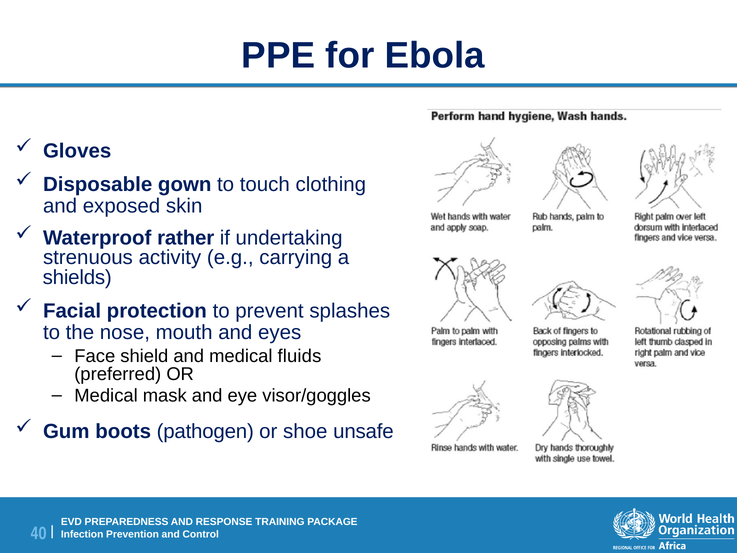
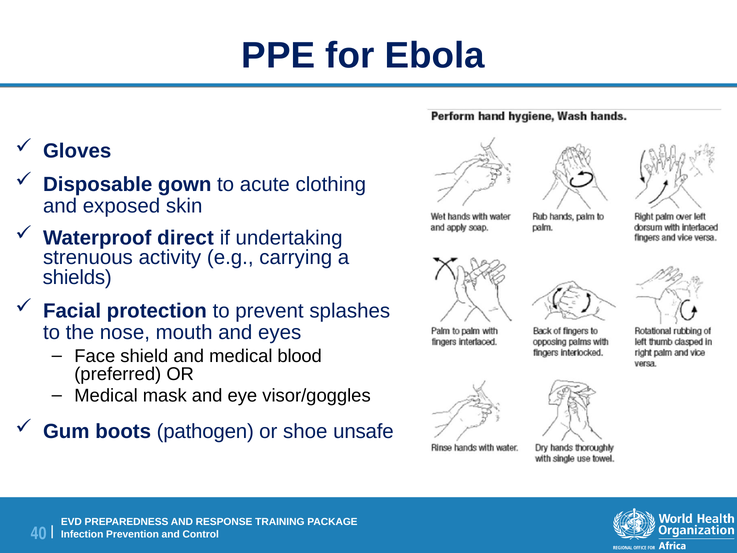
touch: touch -> acute (265, 184)
rather: rather -> direct (186, 238)
fluids: fluids -> blood (300, 356)
